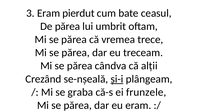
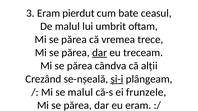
De părea: părea -> malul (67, 26)
dar underline: none -> present (100, 53)
se graba: graba -> malul (80, 92)
